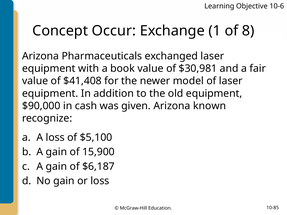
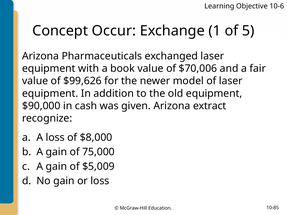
8: 8 -> 5 (248, 31)
$30,981: $30,981 -> $70,006 (198, 69)
$41,408: $41,408 -> $99,626 (83, 81)
known: known -> extract (210, 106)
$5,100: $5,100 -> $8,000 (96, 138)
15,900: 15,900 -> 75,000 (98, 152)
$6,187: $6,187 -> $5,009 (98, 167)
